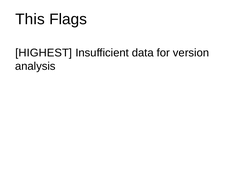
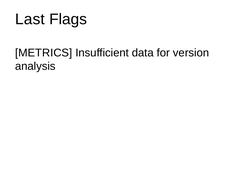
This: This -> Last (30, 19)
HIGHEST: HIGHEST -> METRICS (44, 53)
